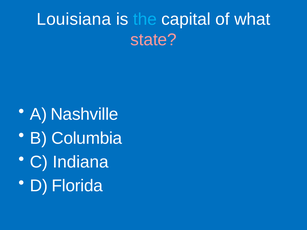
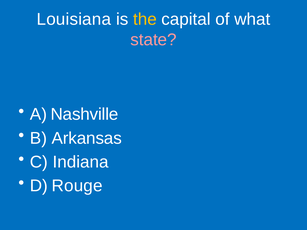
the colour: light blue -> yellow (145, 19)
Columbia: Columbia -> Arkansas (87, 138)
Florida: Florida -> Rouge (77, 186)
